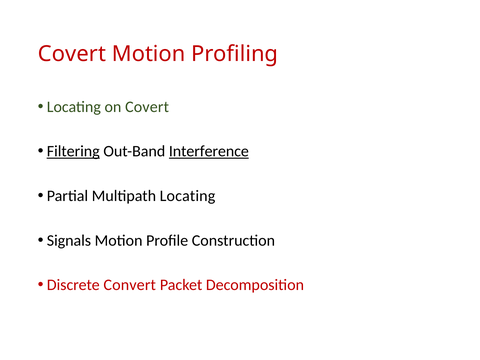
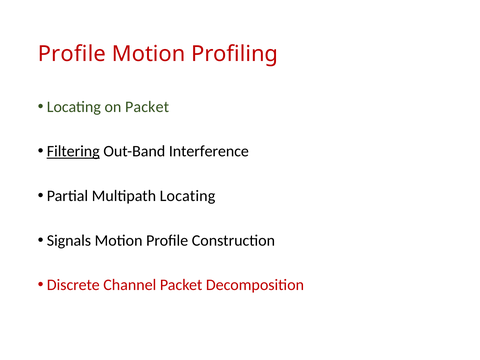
Covert: Covert -> Profile (72, 54)
on Covert: Covert -> Packet (147, 107)
Interference underline: present -> none (209, 151)
Convert: Convert -> Channel (130, 285)
